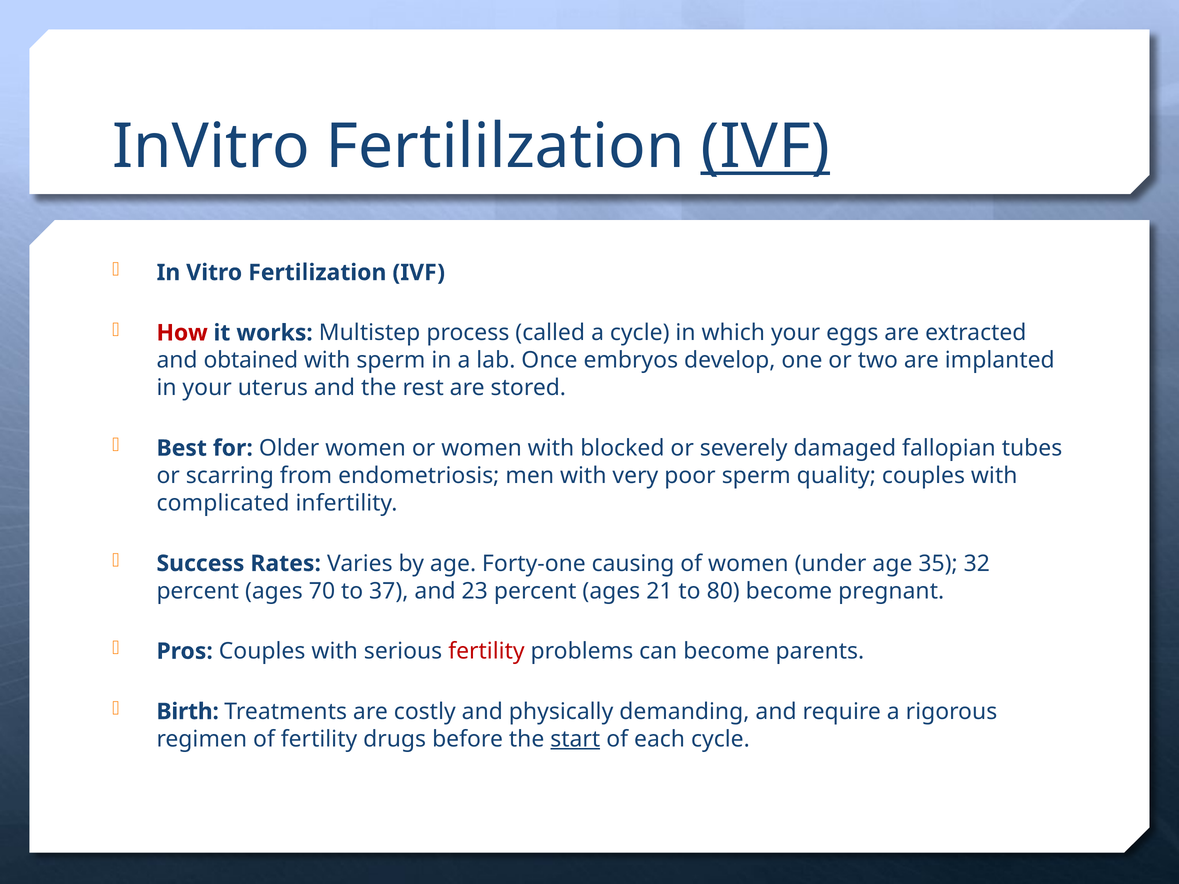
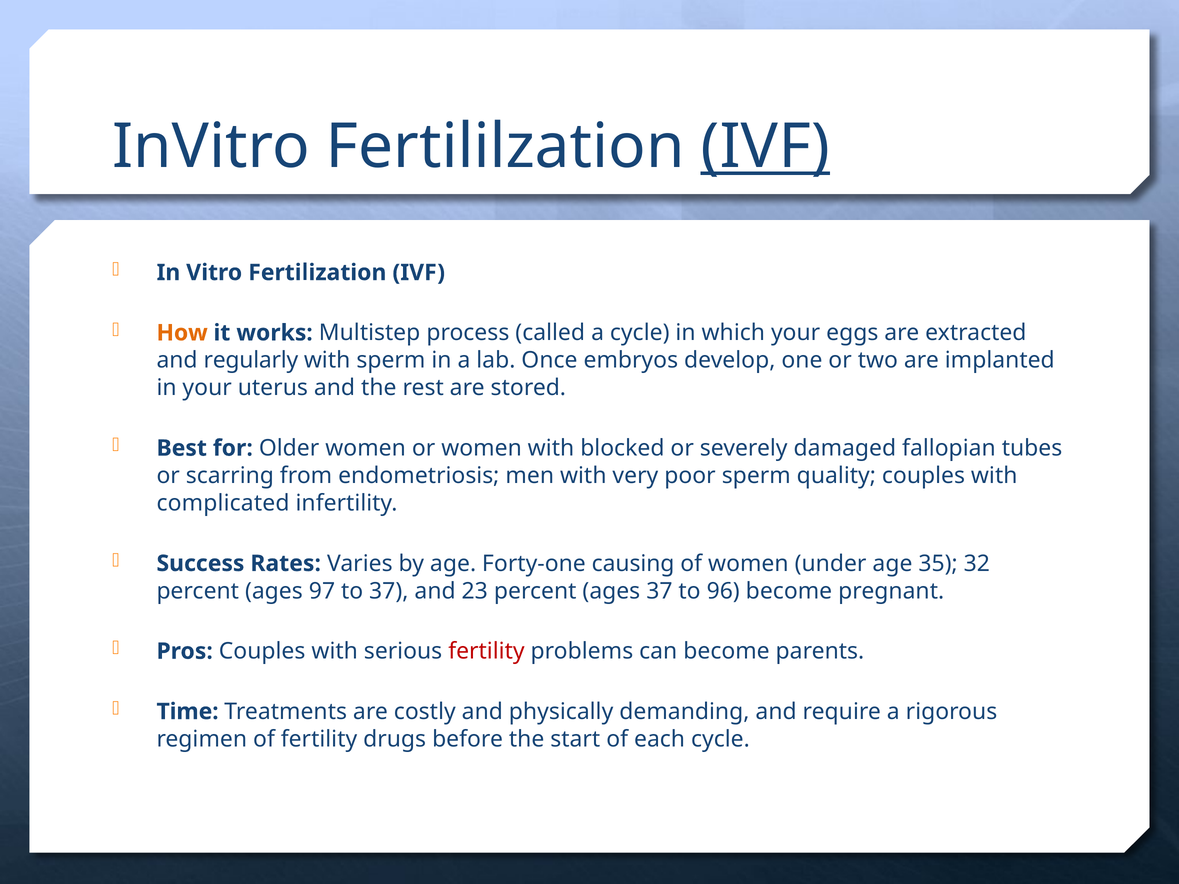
How colour: red -> orange (182, 333)
obtained: obtained -> regularly (251, 360)
70: 70 -> 97 (322, 591)
ages 21: 21 -> 37 (659, 591)
80: 80 -> 96 (723, 591)
Birth: Birth -> Time (188, 712)
start underline: present -> none (575, 739)
